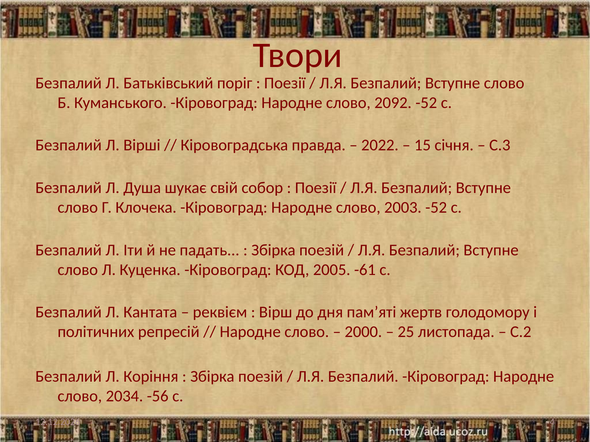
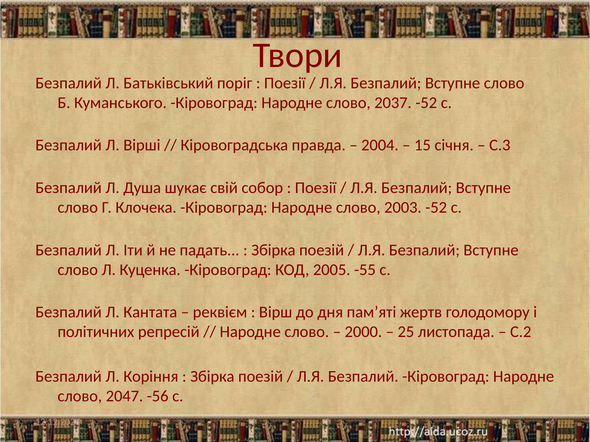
2092: 2092 -> 2037 (393, 103)
2022: 2022 -> 2004 (380, 145)
-61: -61 -> -55 (365, 270)
2034: 2034 -> 2047 (124, 397)
